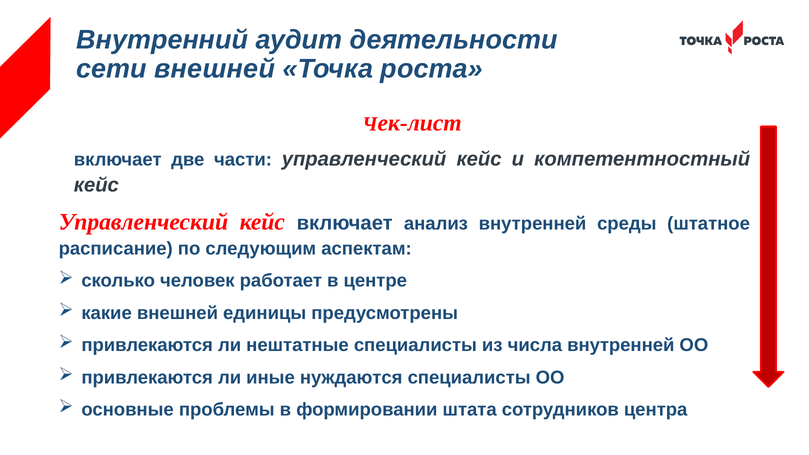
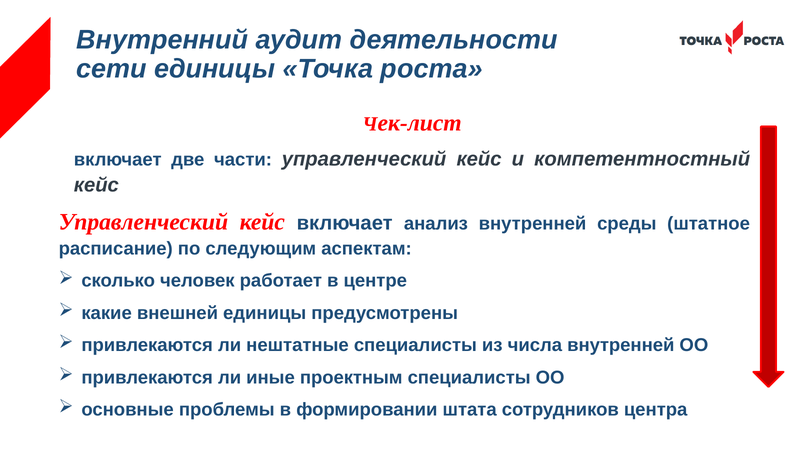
сети внешней: внешней -> единицы (215, 69)
нуждаются: нуждаются -> проектным (351, 378)
